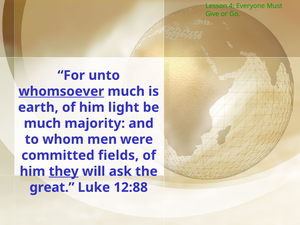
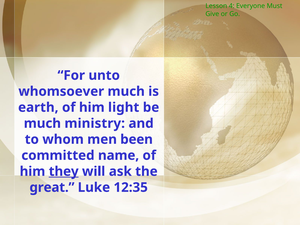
whomsoever underline: present -> none (61, 91)
majority: majority -> ministry (95, 123)
were: were -> been (137, 139)
fields: fields -> name (119, 155)
12:88: 12:88 -> 12:35 (131, 187)
